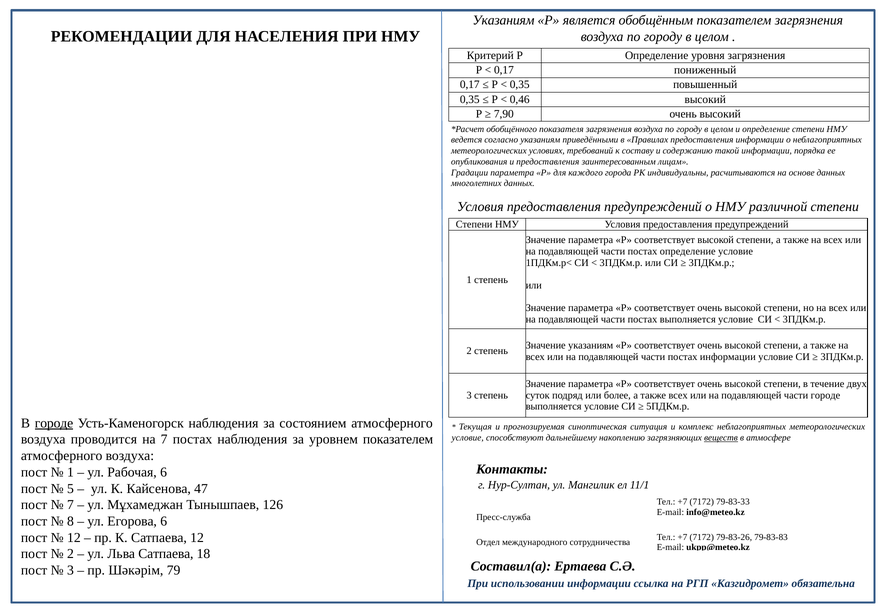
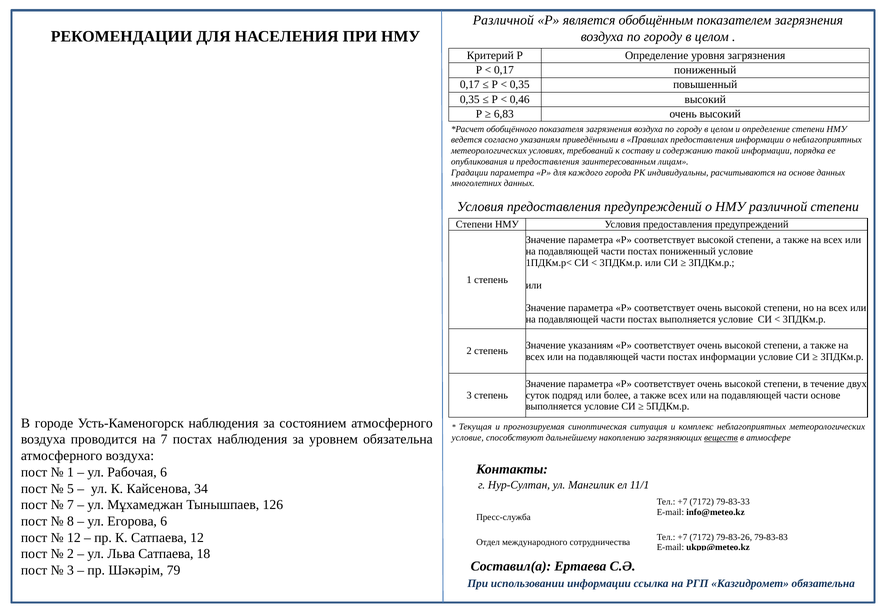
Указаниям: Указаниям -> Различной (503, 20)
7,90: 7,90 -> 6,83 (504, 114)
постах определение: определение -> пониженный (688, 251)
части городе: городе -> основе (826, 395)
городе underline: present -> none (54, 423)
уровнем показателем: показателем -> обязательна (398, 440)
47: 47 -> 34 (201, 489)
